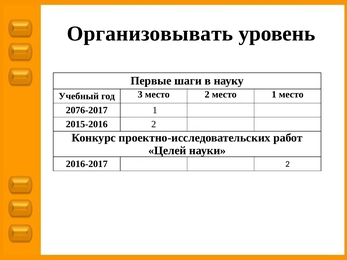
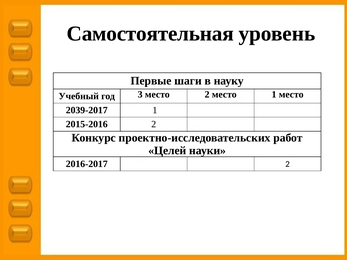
Организовывать: Организовывать -> Самостоятельная (150, 34)
2076-2017: 2076-2017 -> 2039-2017 (87, 110)
